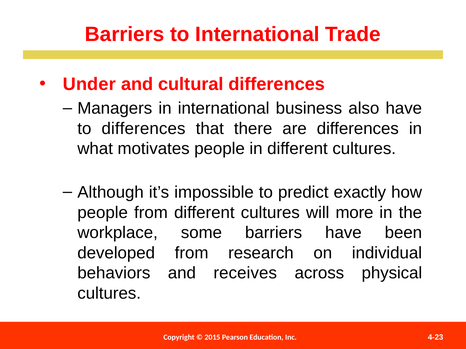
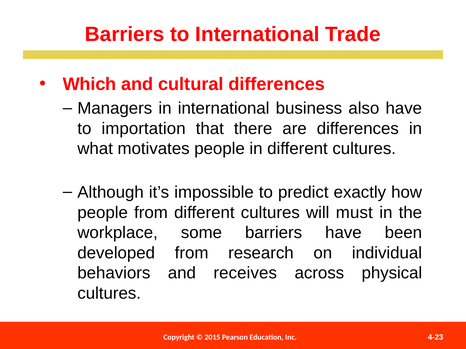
Under: Under -> Which (90, 84)
to differences: differences -> importation (144, 129)
more: more -> must (354, 213)
